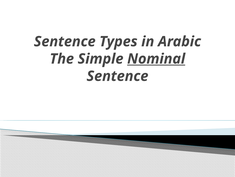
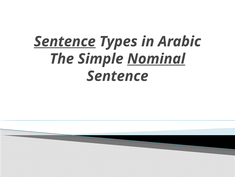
Sentence underline: none -> present (65, 41)
